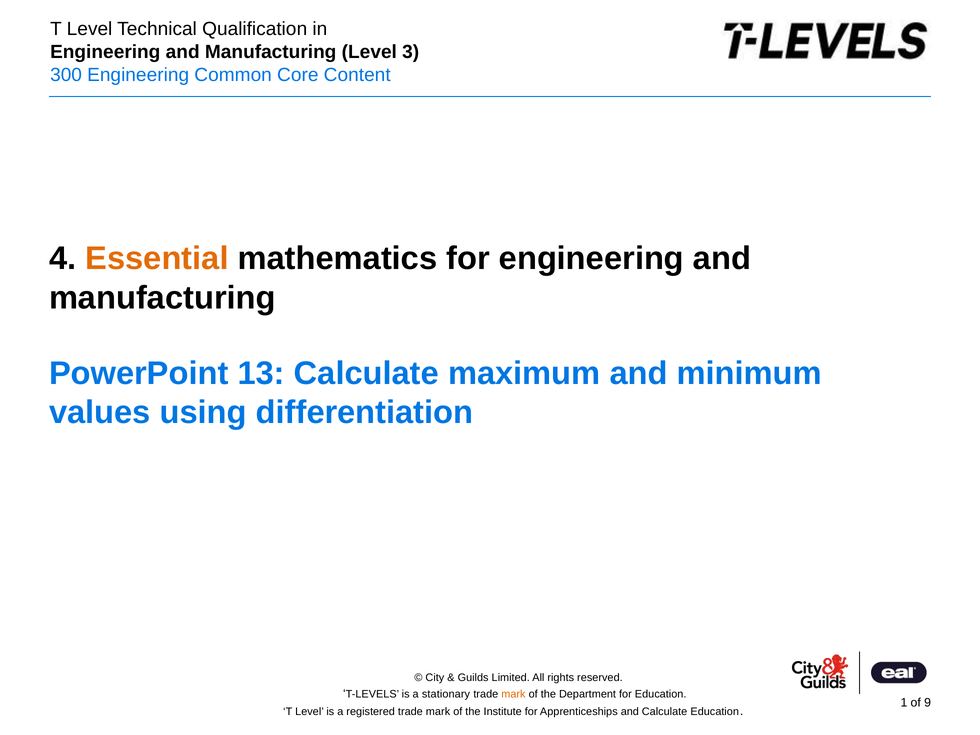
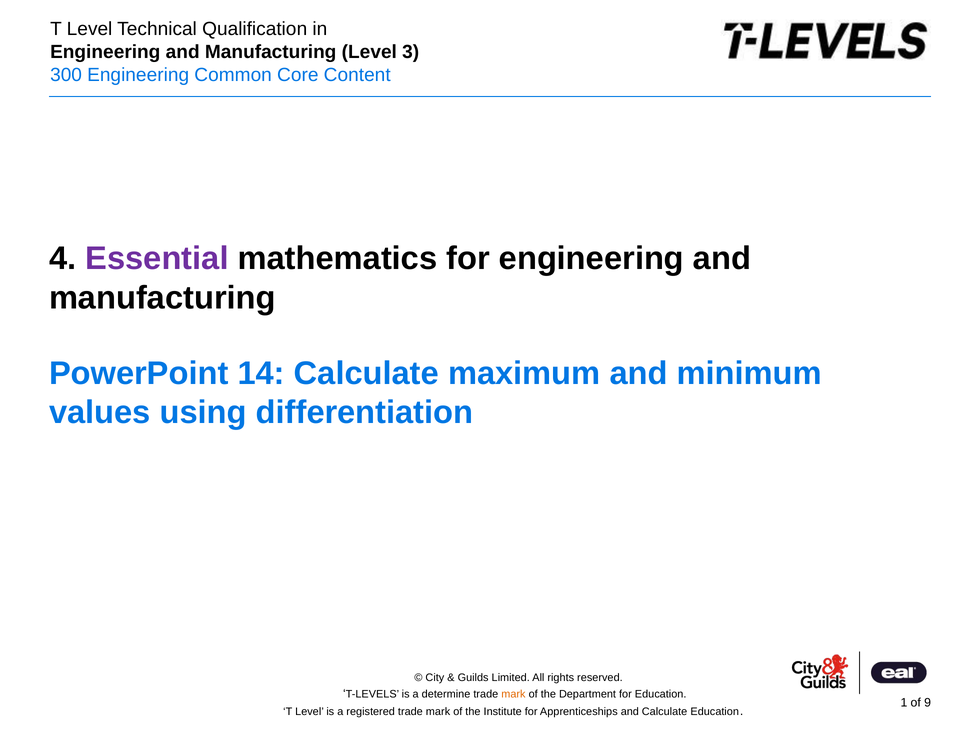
Essential colour: orange -> purple (157, 259)
13: 13 -> 14 (261, 373)
stationary: stationary -> determine (446, 694)
